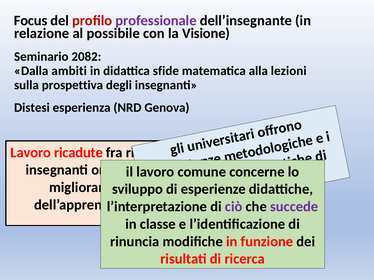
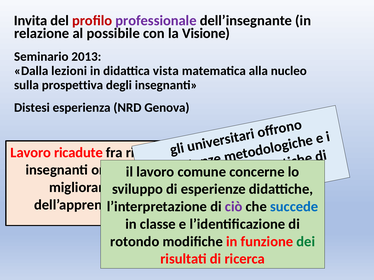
Focus: Focus -> Invita (31, 21)
2082: 2082 -> 2013 (86, 57)
ambiti: ambiti -> lezioni (69, 71)
sfide: sfide -> vista (166, 71)
lezioni: lezioni -> nucleo (289, 71)
succede colour: purple -> blue (294, 207)
rinuncia: rinuncia -> rotondo (135, 242)
dei colour: black -> green (306, 242)
